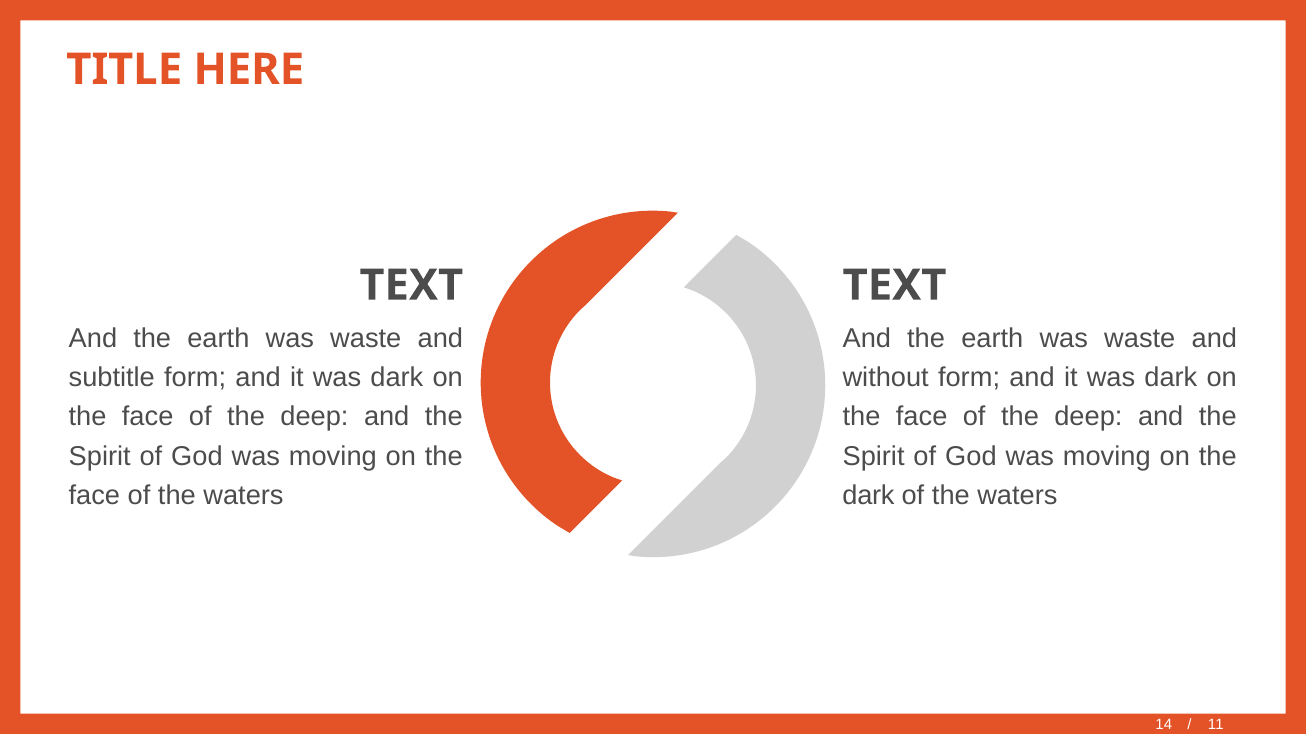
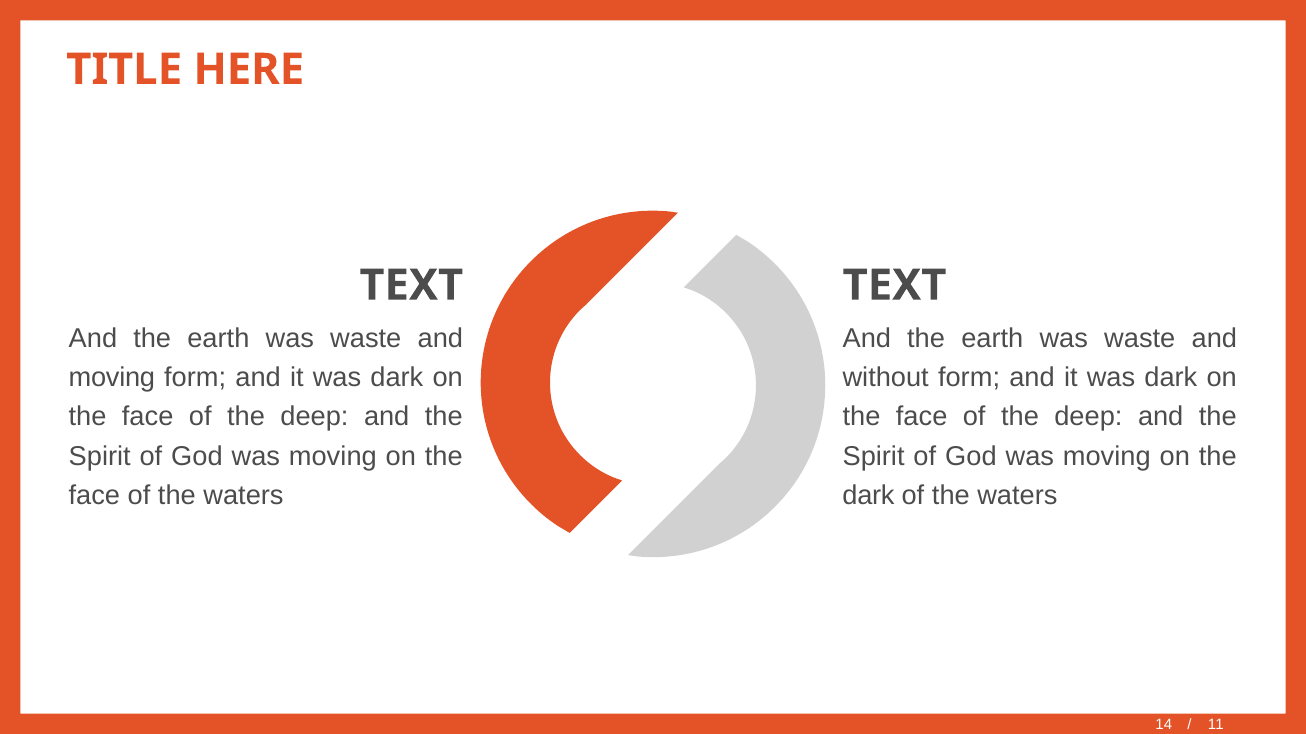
subtitle: subtitle -> moving (112, 378)
